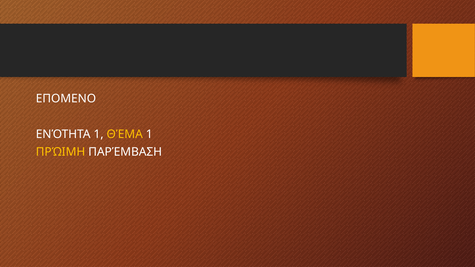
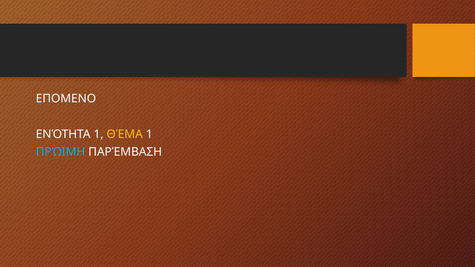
ΠΡΏΙΜΗ colour: yellow -> light blue (61, 152)
